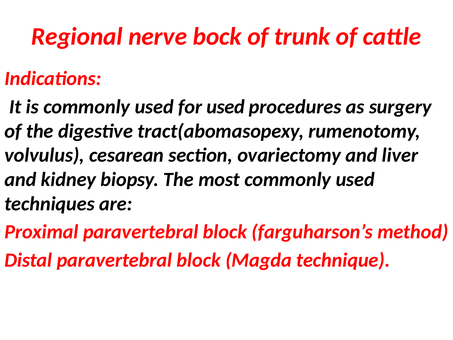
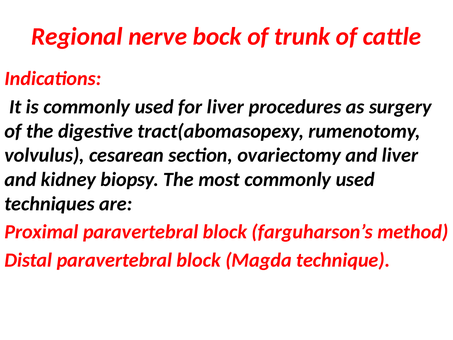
for used: used -> liver (225, 107)
